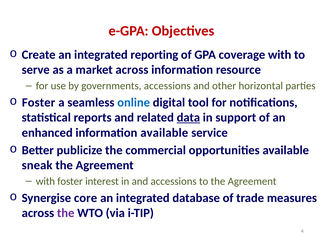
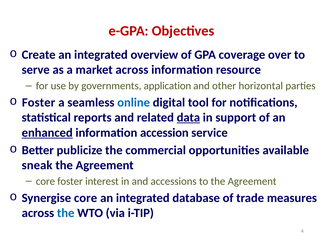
reporting: reporting -> overview (154, 55)
coverage with: with -> over (280, 55)
governments accessions: accessions -> application (167, 86)
enhanced underline: none -> present (47, 133)
information available: available -> accession (164, 133)
with: with -> core (45, 181)
the colour: purple -> blue (66, 213)
